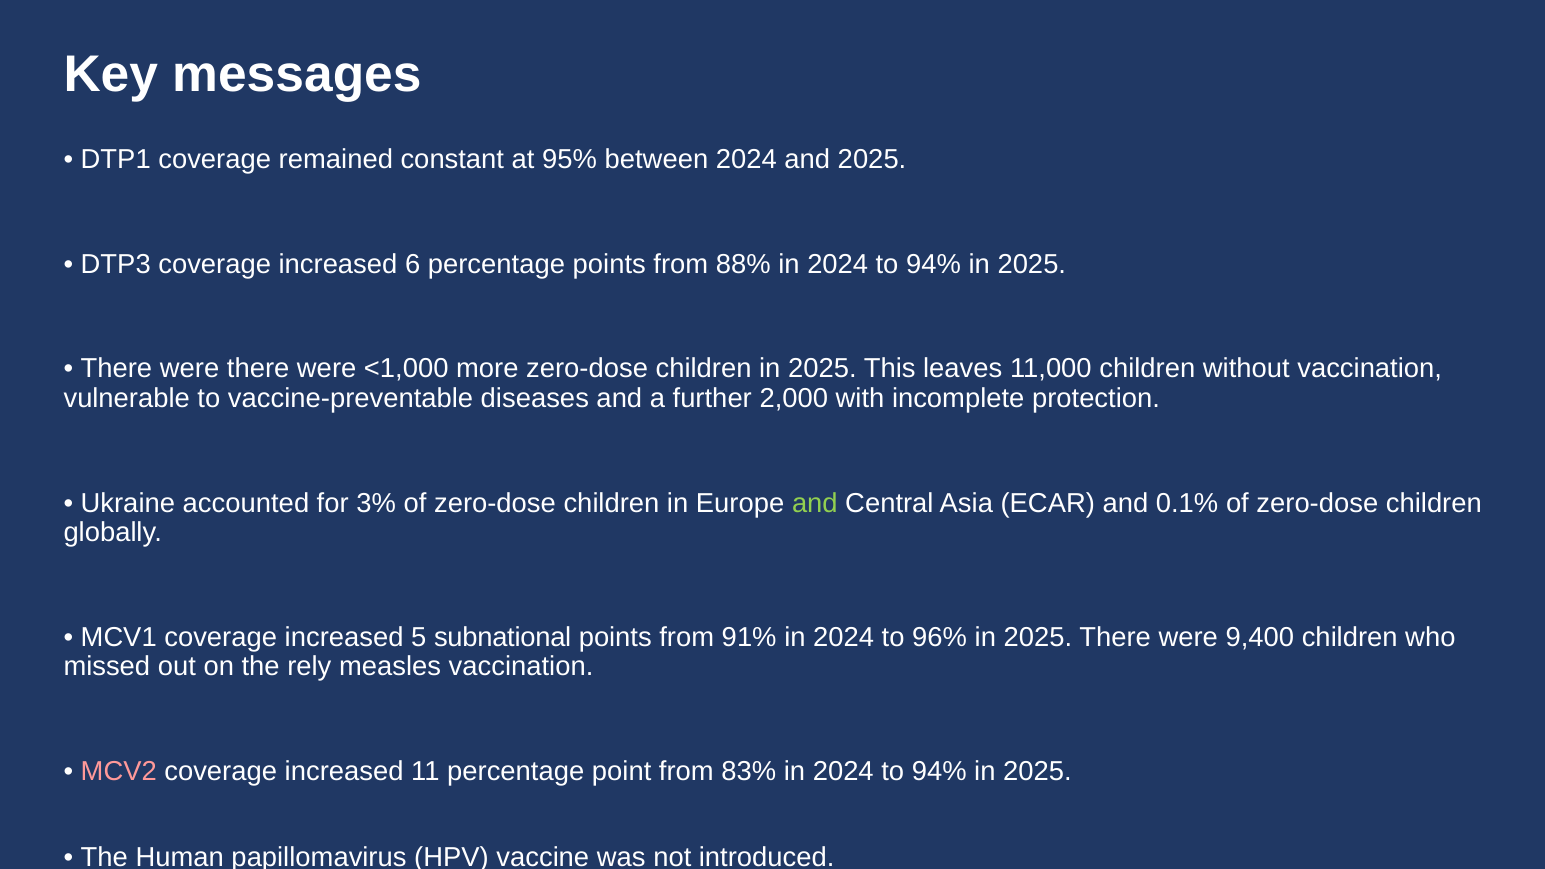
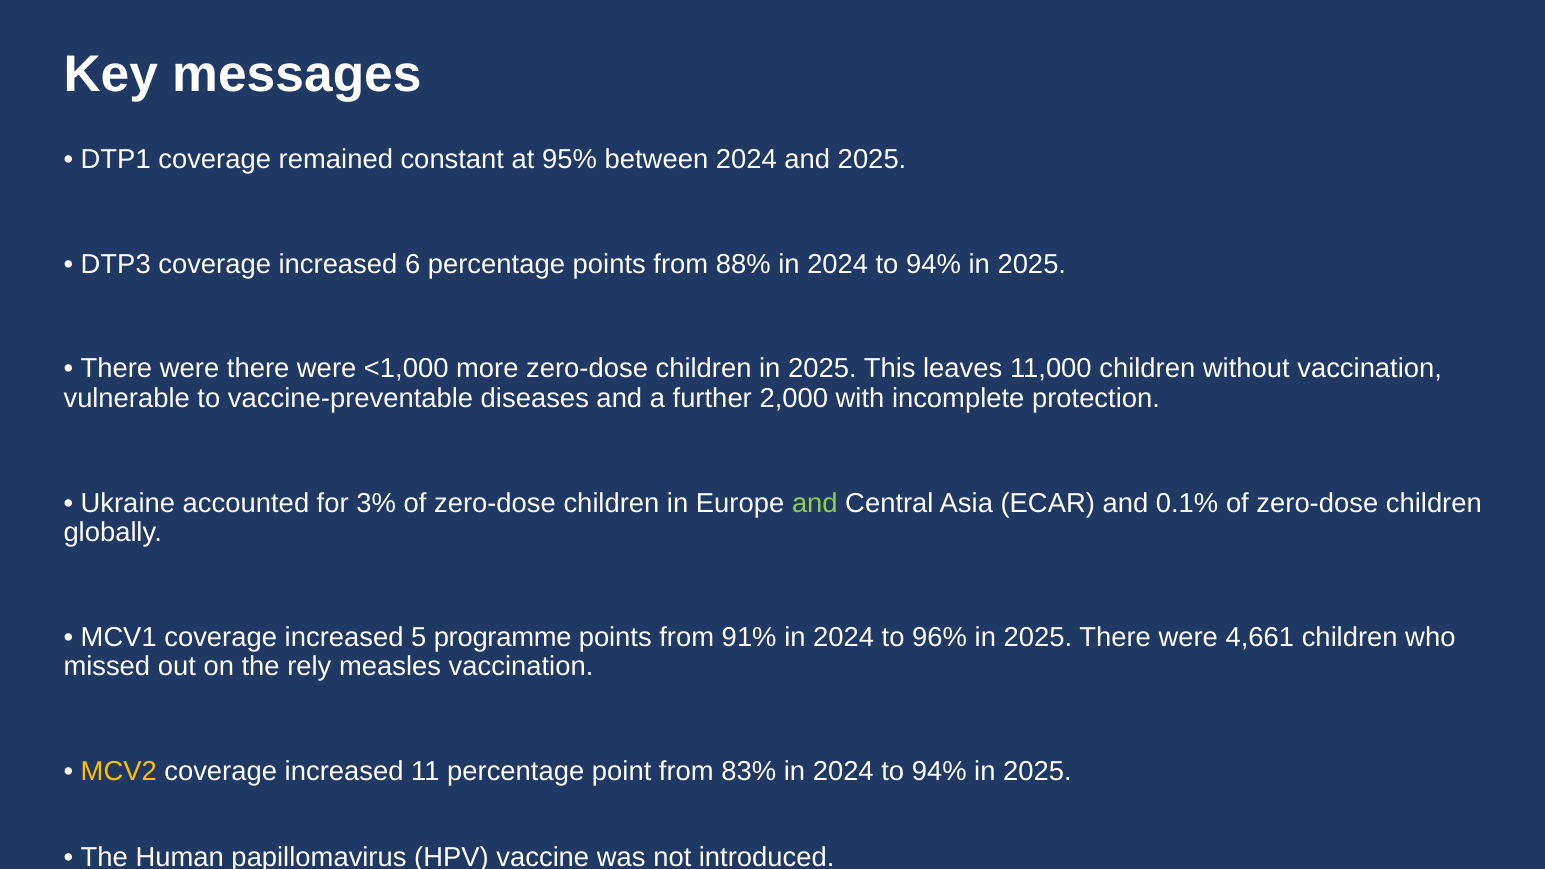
subnational: subnational -> programme (503, 637)
9,400: 9,400 -> 4,661 (1260, 637)
MCV2 colour: pink -> yellow (119, 772)
